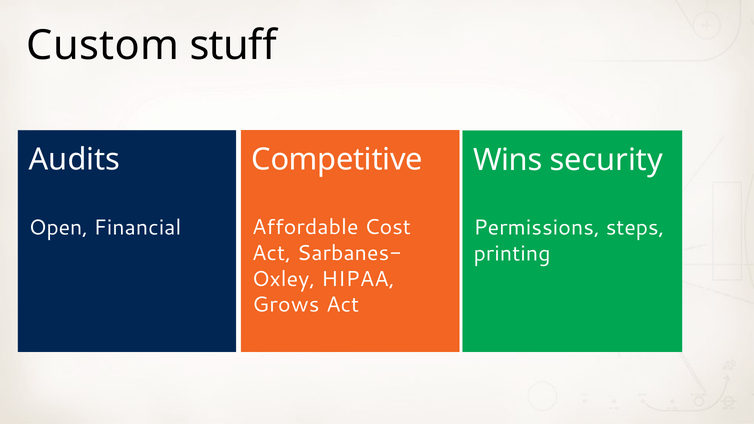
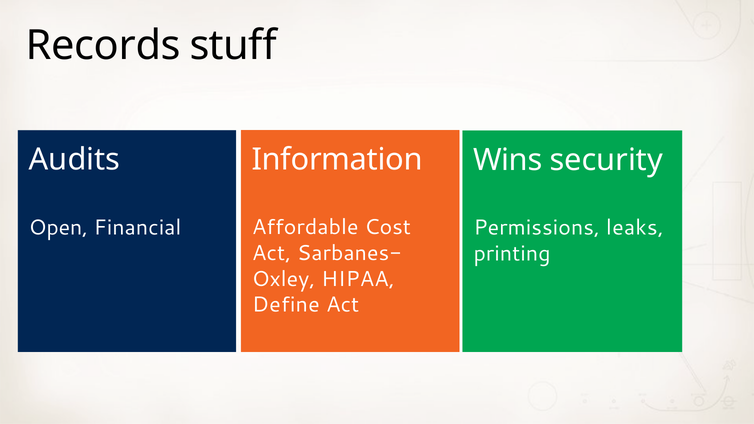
Custom: Custom -> Records (103, 46)
Competitive: Competitive -> Information (337, 160)
steps: steps -> leaks (635, 228)
Grows: Grows -> Define (286, 305)
